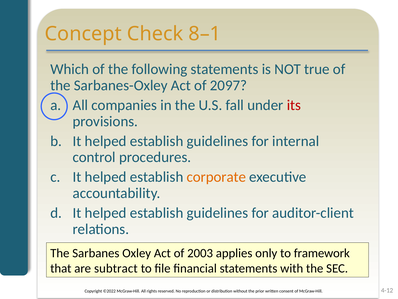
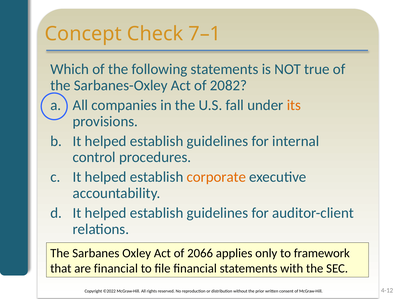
8–1: 8–1 -> 7–1 (205, 34)
2097: 2097 -> 2082 (229, 85)
its colour: red -> orange (294, 105)
2003: 2003 -> 2066 (200, 253)
are subtract: subtract -> financial (116, 268)
